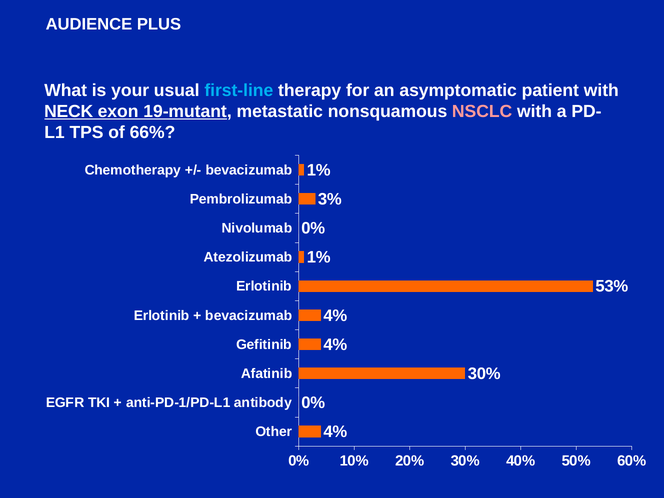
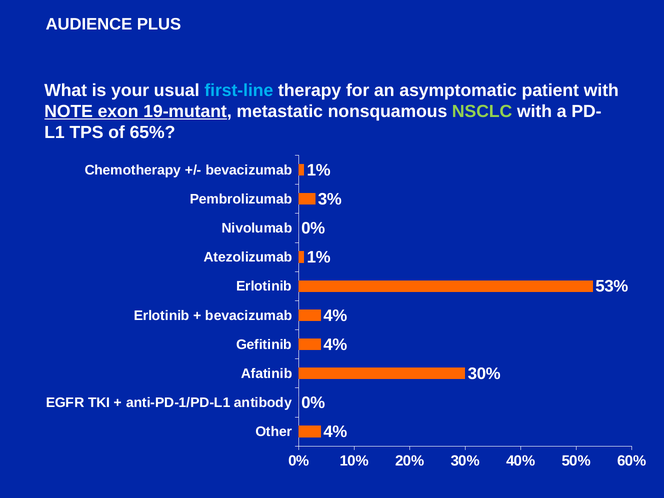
NECK: NECK -> NOTE (69, 111)
NSCLC colour: pink -> light green (482, 111)
66%: 66% -> 65% (152, 132)
